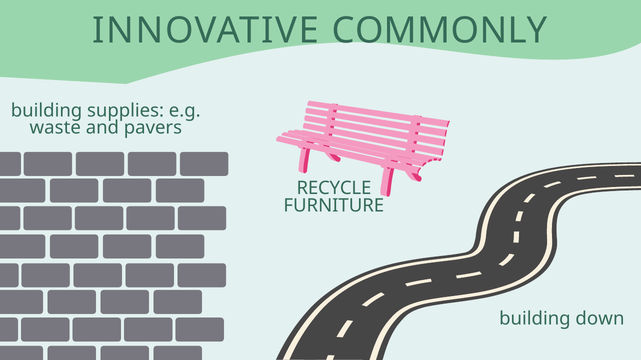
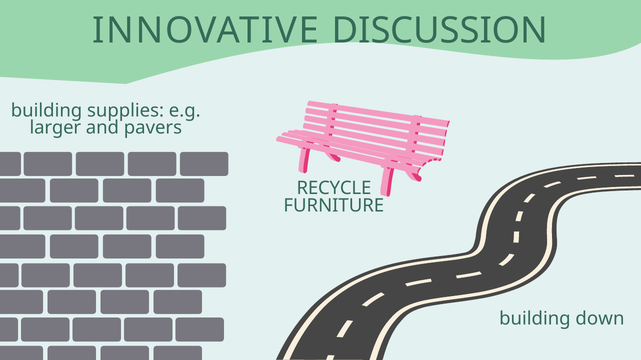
COMMONLY: COMMONLY -> DISCUSSION (440, 31)
waste: waste -> larger (55, 128)
